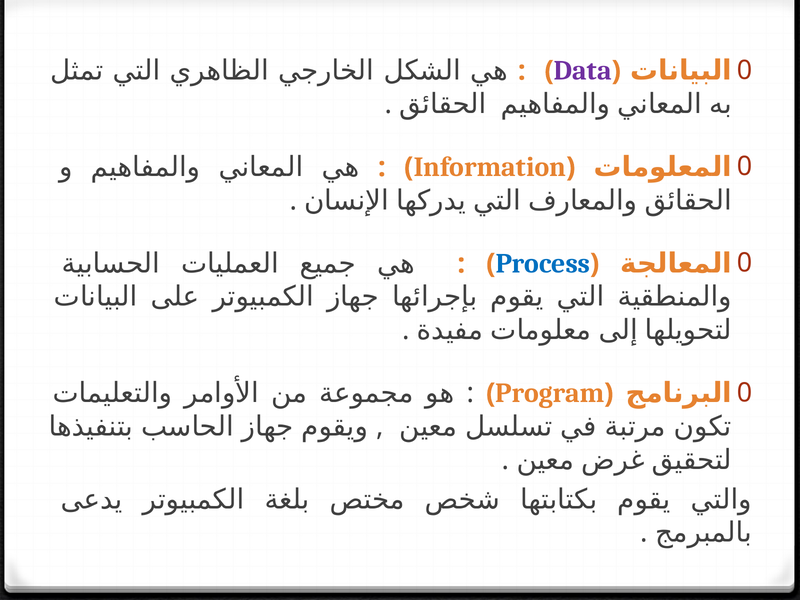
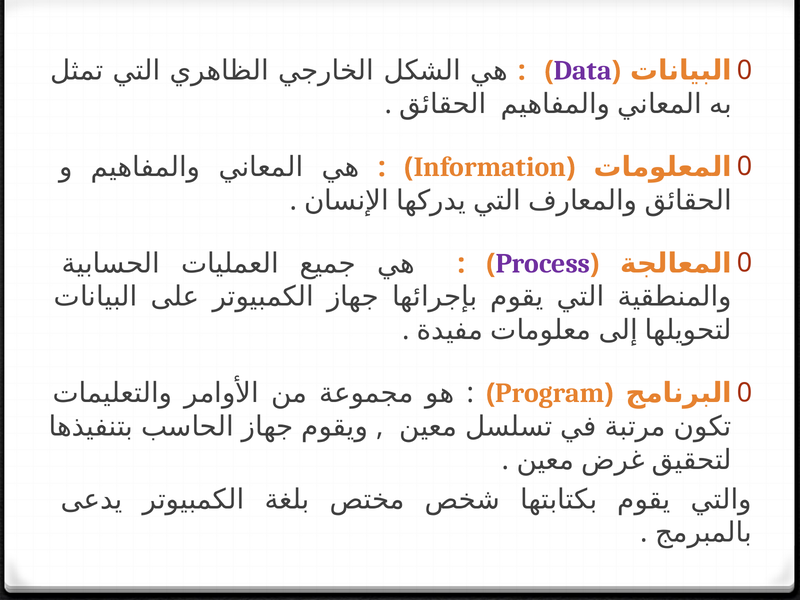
Process colour: blue -> purple (543, 263)
